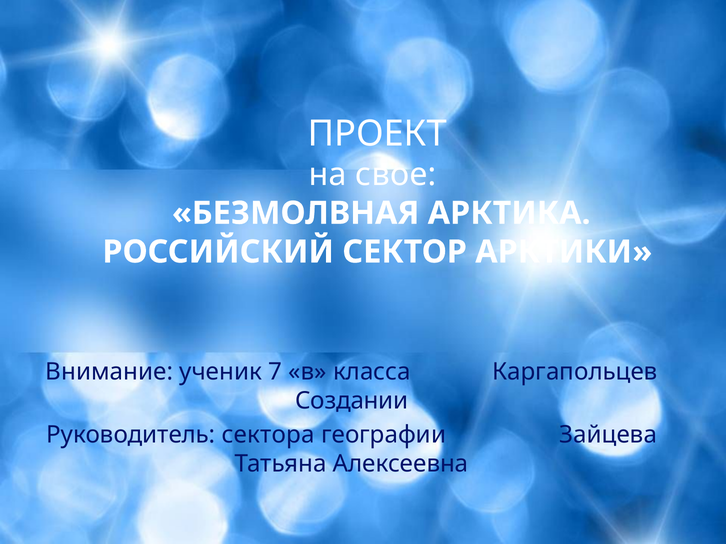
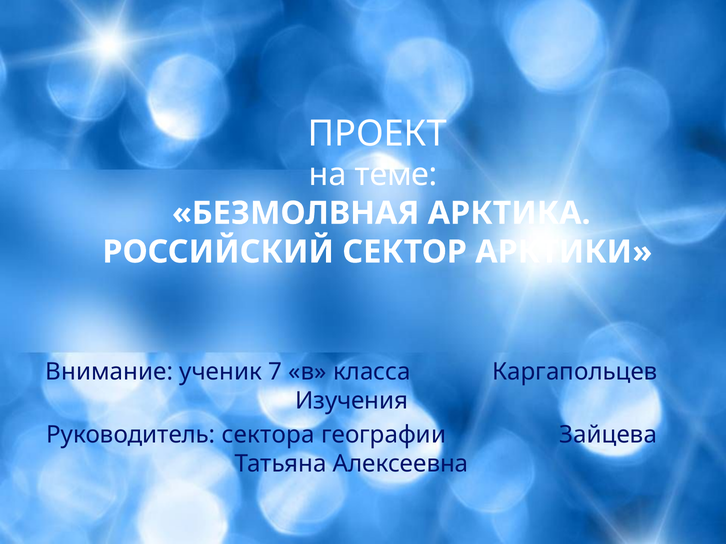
свое: свое -> теме (396, 175)
Создании: Создании -> Изучения (352, 401)
